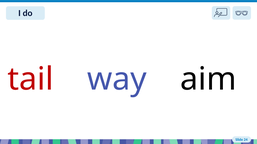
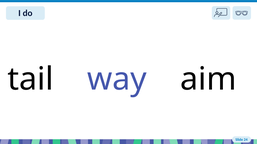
tail colour: red -> black (31, 79)
